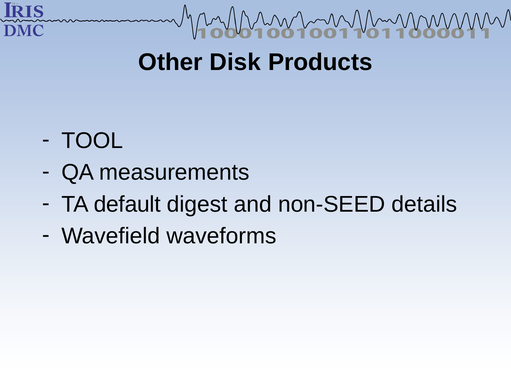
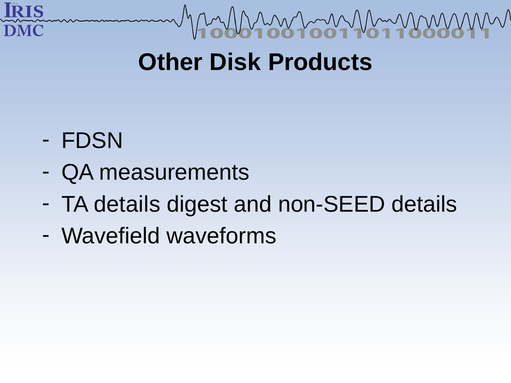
TOOL: TOOL -> FDSN (92, 141)
TA default: default -> details (127, 204)
